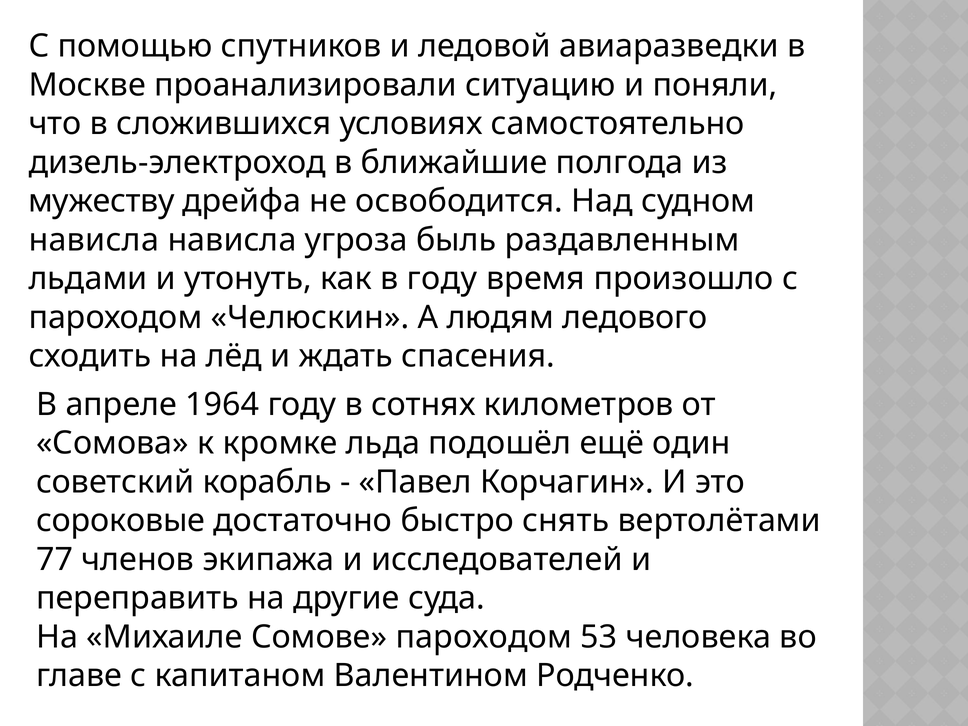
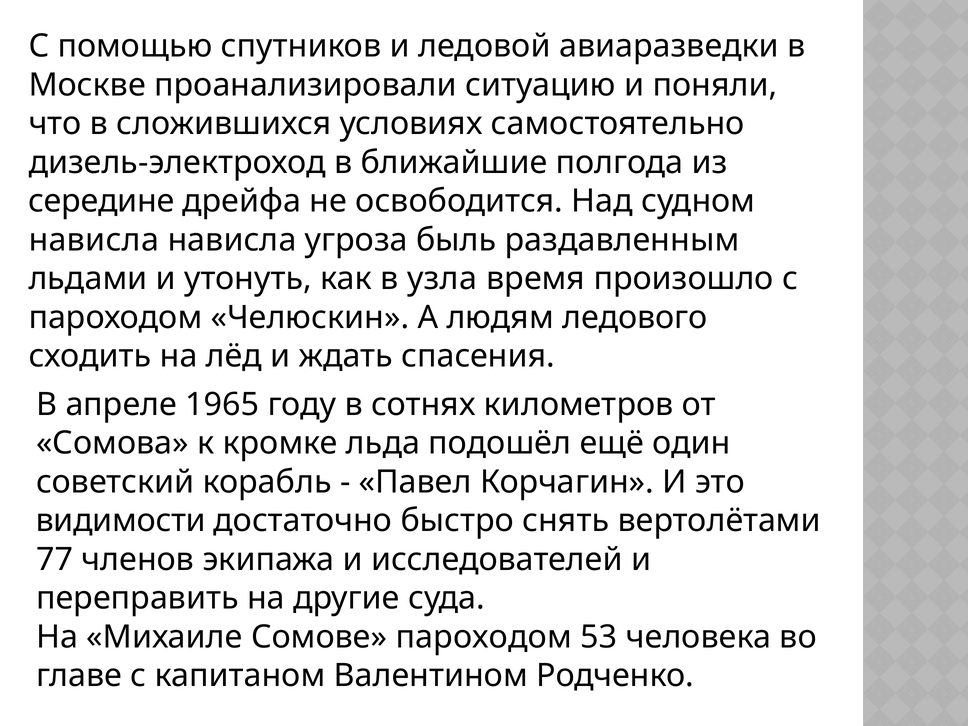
мужеству: мужеству -> середине (101, 201)
в году: году -> узла (442, 279)
1964: 1964 -> 1965 (222, 405)
сороковые: сороковые -> видимости (121, 521)
